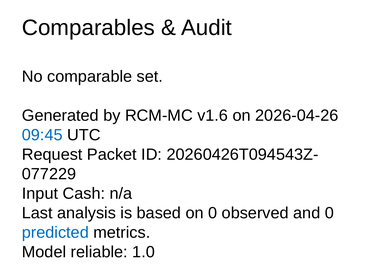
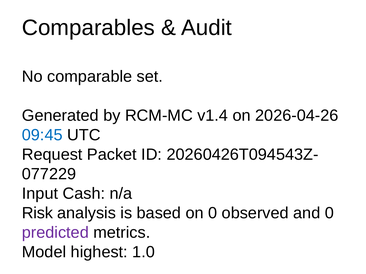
v1.6: v1.6 -> v1.4 (213, 116)
Last: Last -> Risk (37, 213)
predicted colour: blue -> purple (55, 233)
reliable: reliable -> highest (99, 252)
